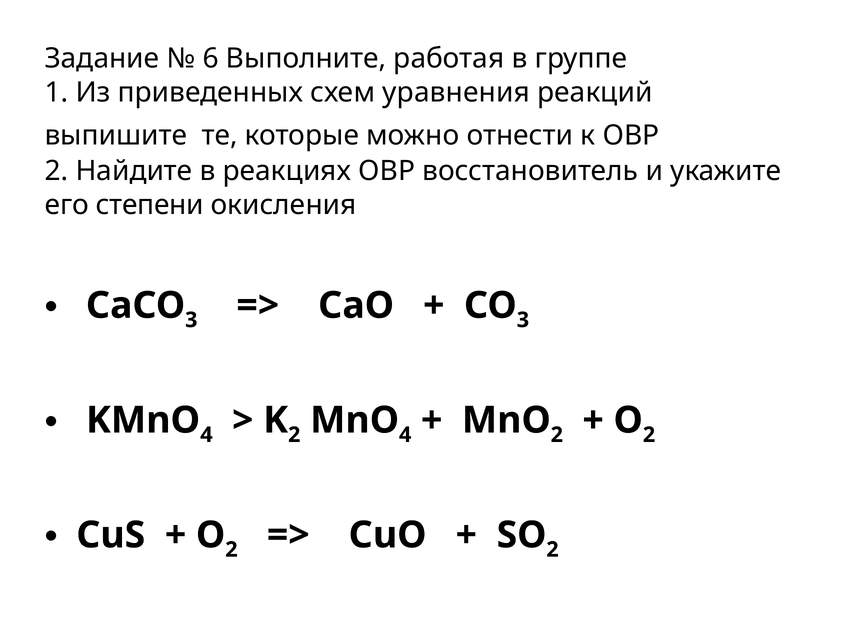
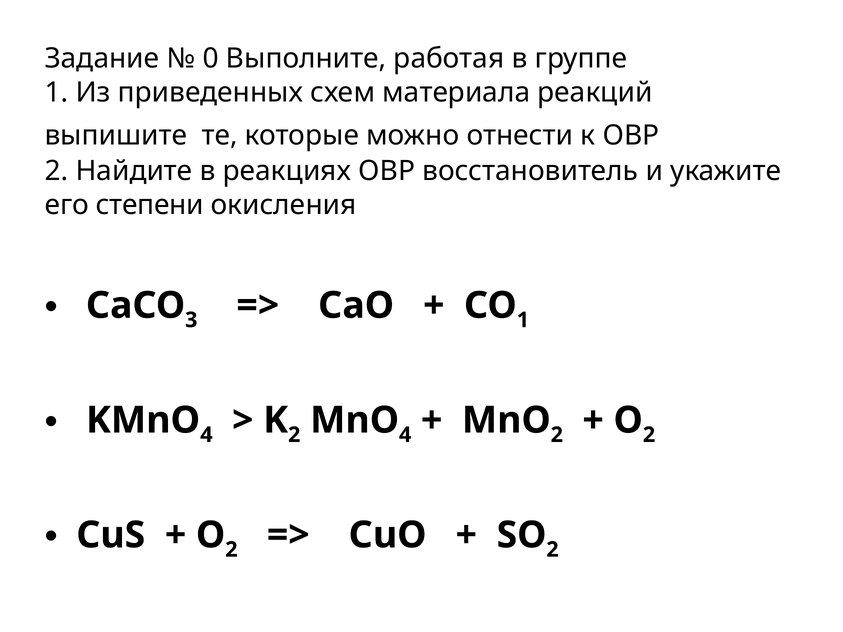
6: 6 -> 0 (211, 59)
уравнения: уравнения -> материала (456, 92)
3: 3 -> 1 (523, 320)
